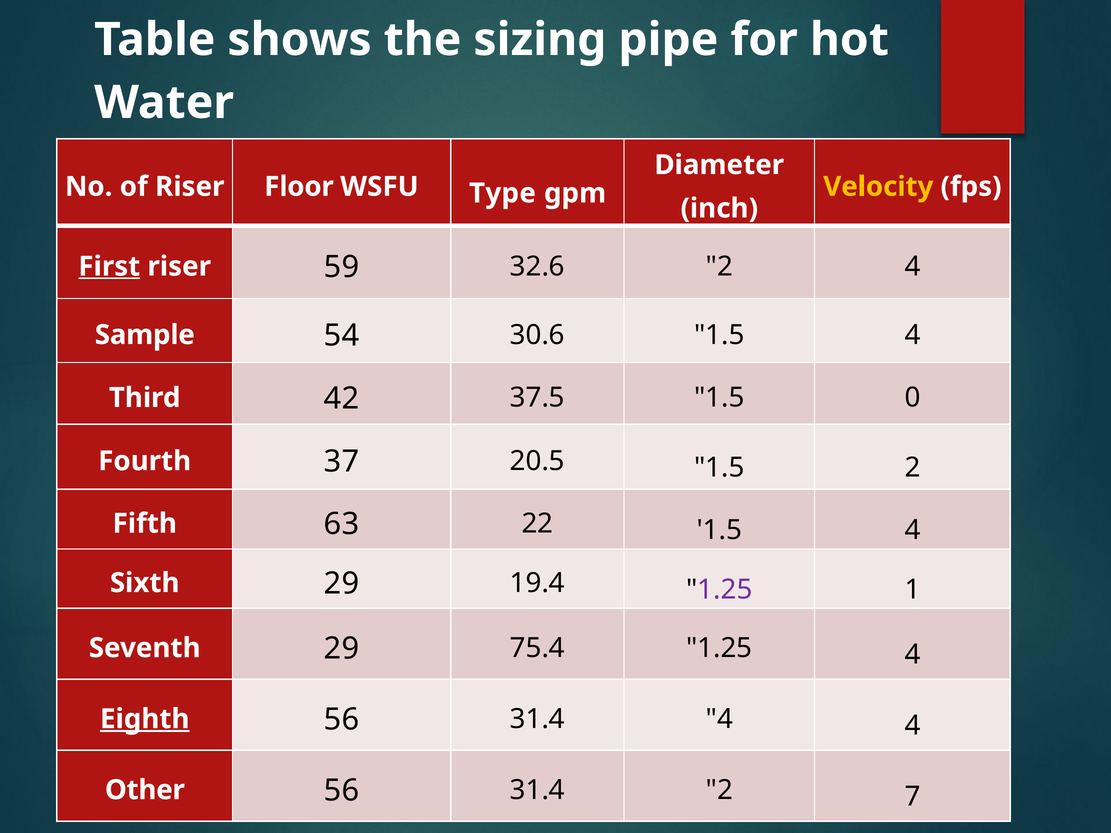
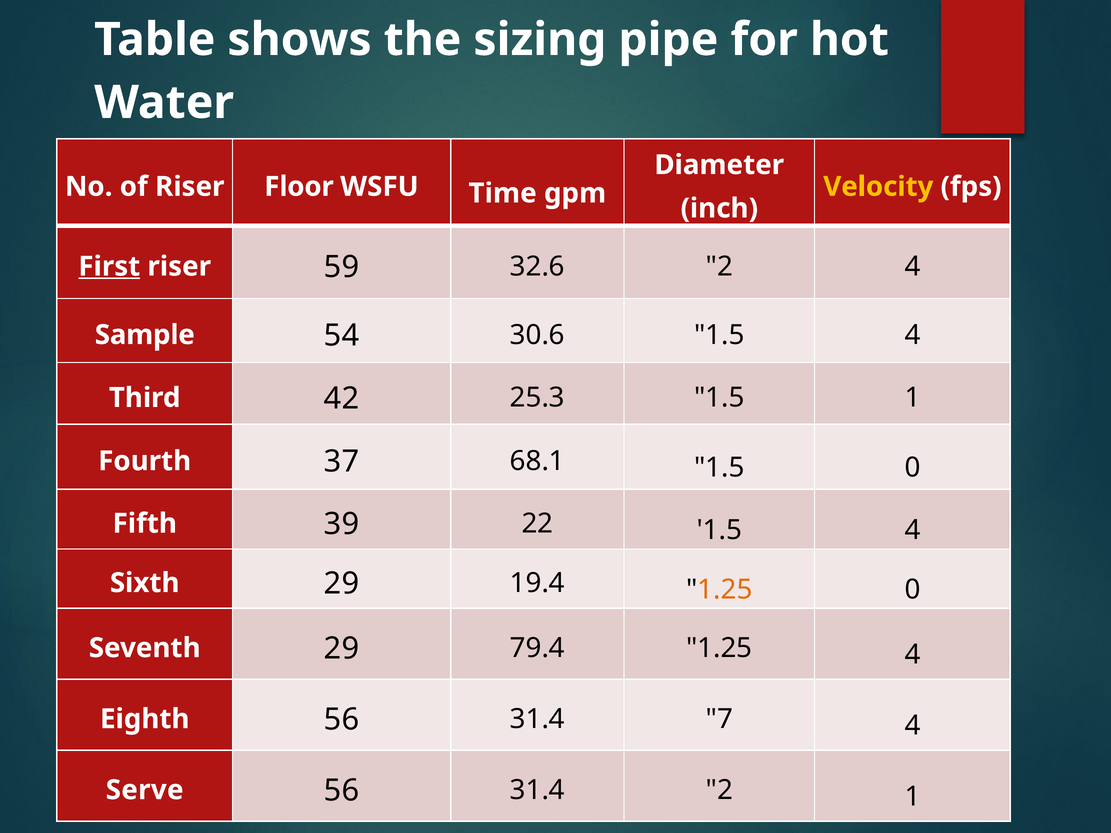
Type: Type -> Time (503, 193)
0: 0 -> 1 (913, 398)
37.5: 37.5 -> 25.3 (537, 398)
20.5: 20.5 -> 68.1 (537, 461)
2: 2 -> 0 (913, 468)
63: 63 -> 39 (342, 524)
1.25 colour: purple -> orange (725, 590)
1: 1 -> 0 (913, 590)
75.4: 75.4 -> 79.4 (537, 648)
Eighth underline: present -> none (145, 719)
31.4 4: 4 -> 7 (725, 719)
7: 7 -> 1 (913, 797)
Other: Other -> Serve (145, 790)
